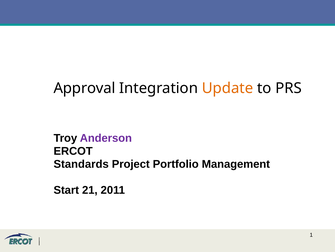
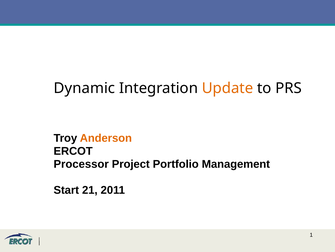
Approval: Approval -> Dynamic (84, 88)
Anderson colour: purple -> orange (106, 138)
Standards: Standards -> Processor (81, 164)
